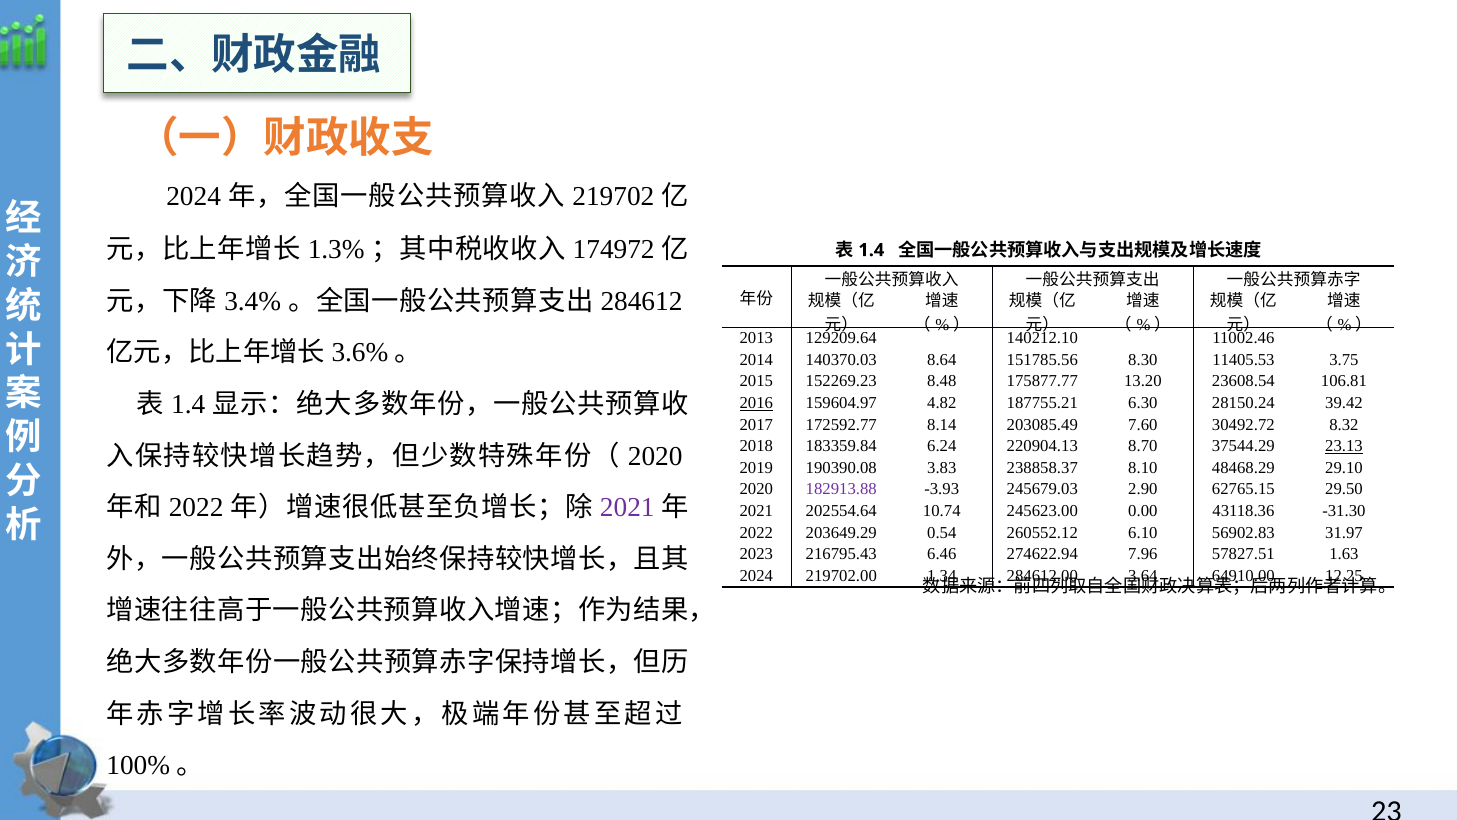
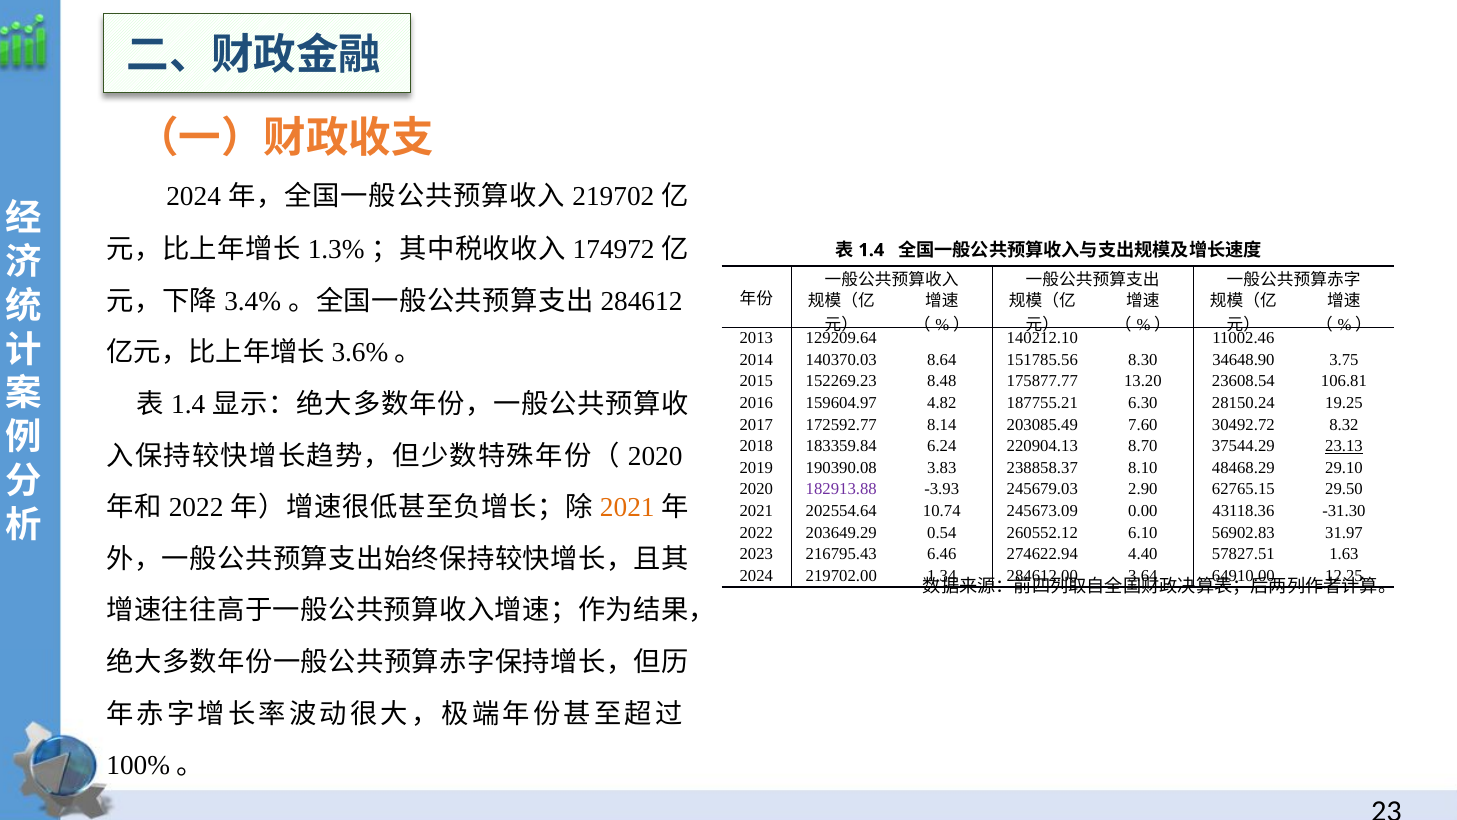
11405.53: 11405.53 -> 34648.90 (1243, 360)
2016 underline: present -> none (756, 403)
39.42: 39.42 -> 19.25 (1344, 403)
2021 colour: purple -> orange (627, 507)
245623.00: 245623.00 -> 245673.09 (1042, 511)
7.96: 7.96 -> 4.40 (1143, 554)
